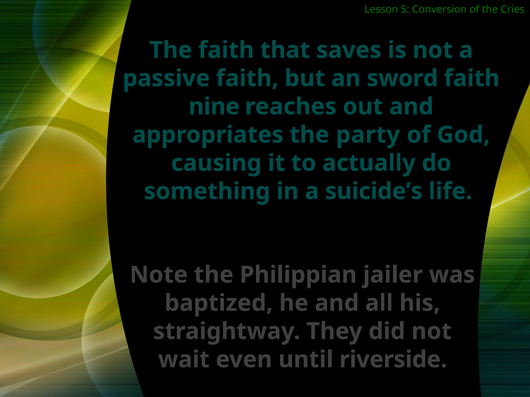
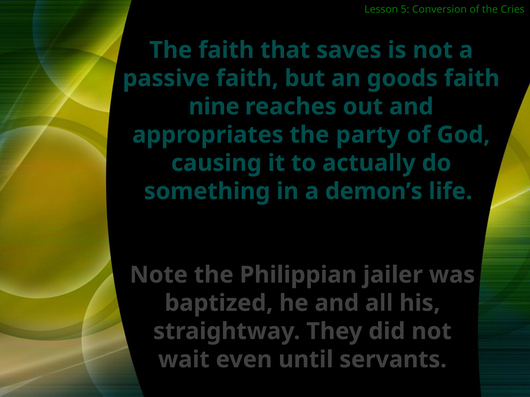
sword: sword -> goods (402, 78)
suicide’s: suicide’s -> demon’s (374, 192)
riverside: riverside -> servants (393, 360)
